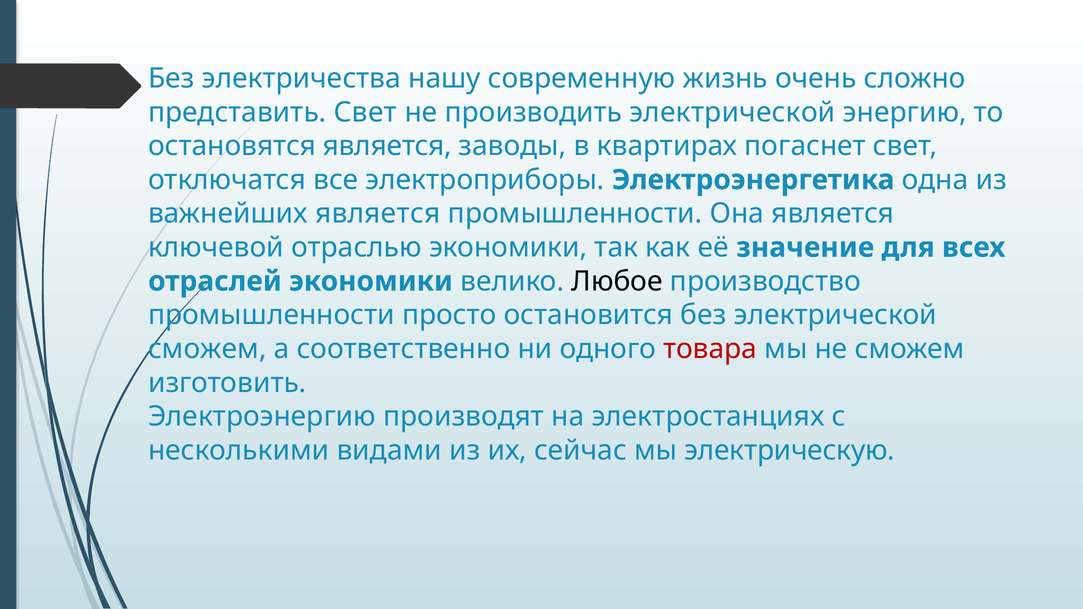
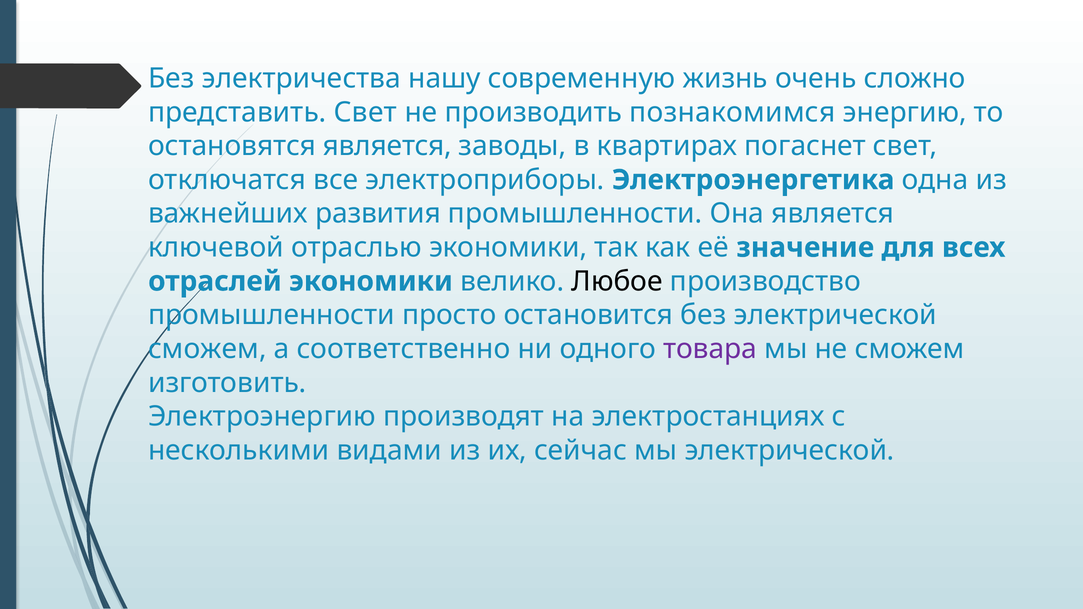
производить электрической: электрической -> познакомимся (732, 112)
важнейших является: является -> развития (378, 214)
товара colour: red -> purple (710, 349)
мы электрическую: электрическую -> электрической (790, 451)
